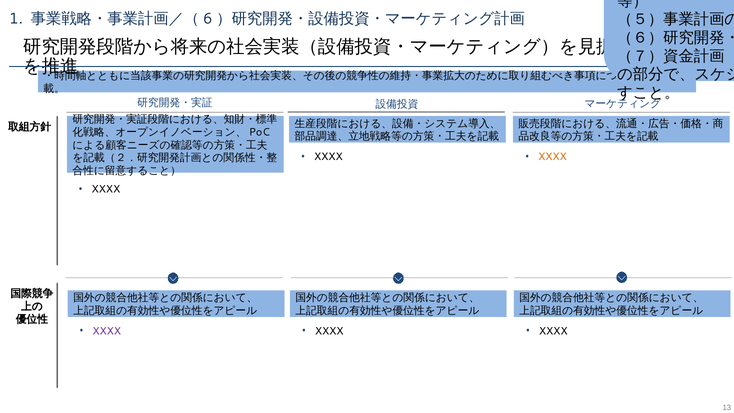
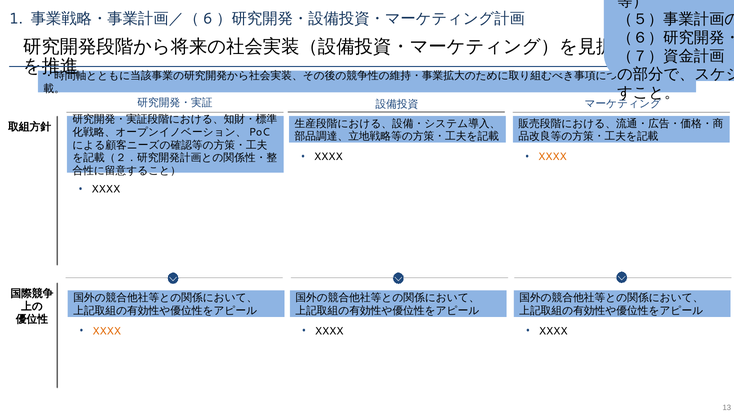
XXXX colour: purple -> orange (107, 331)
